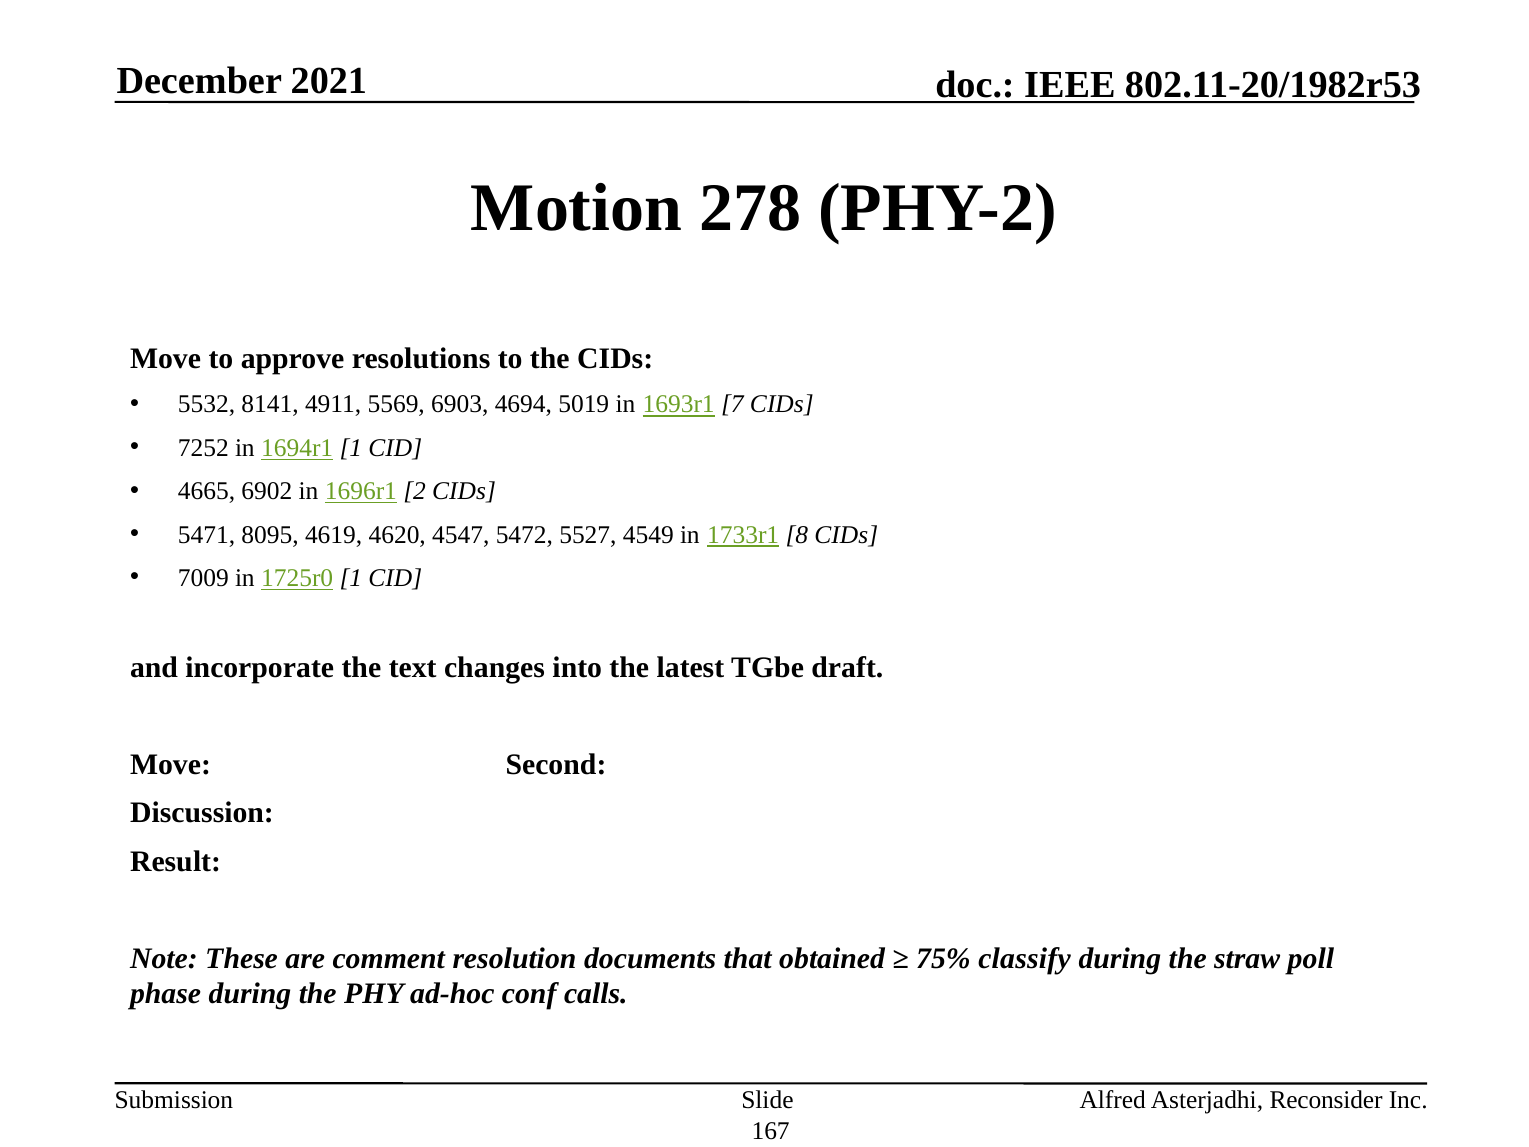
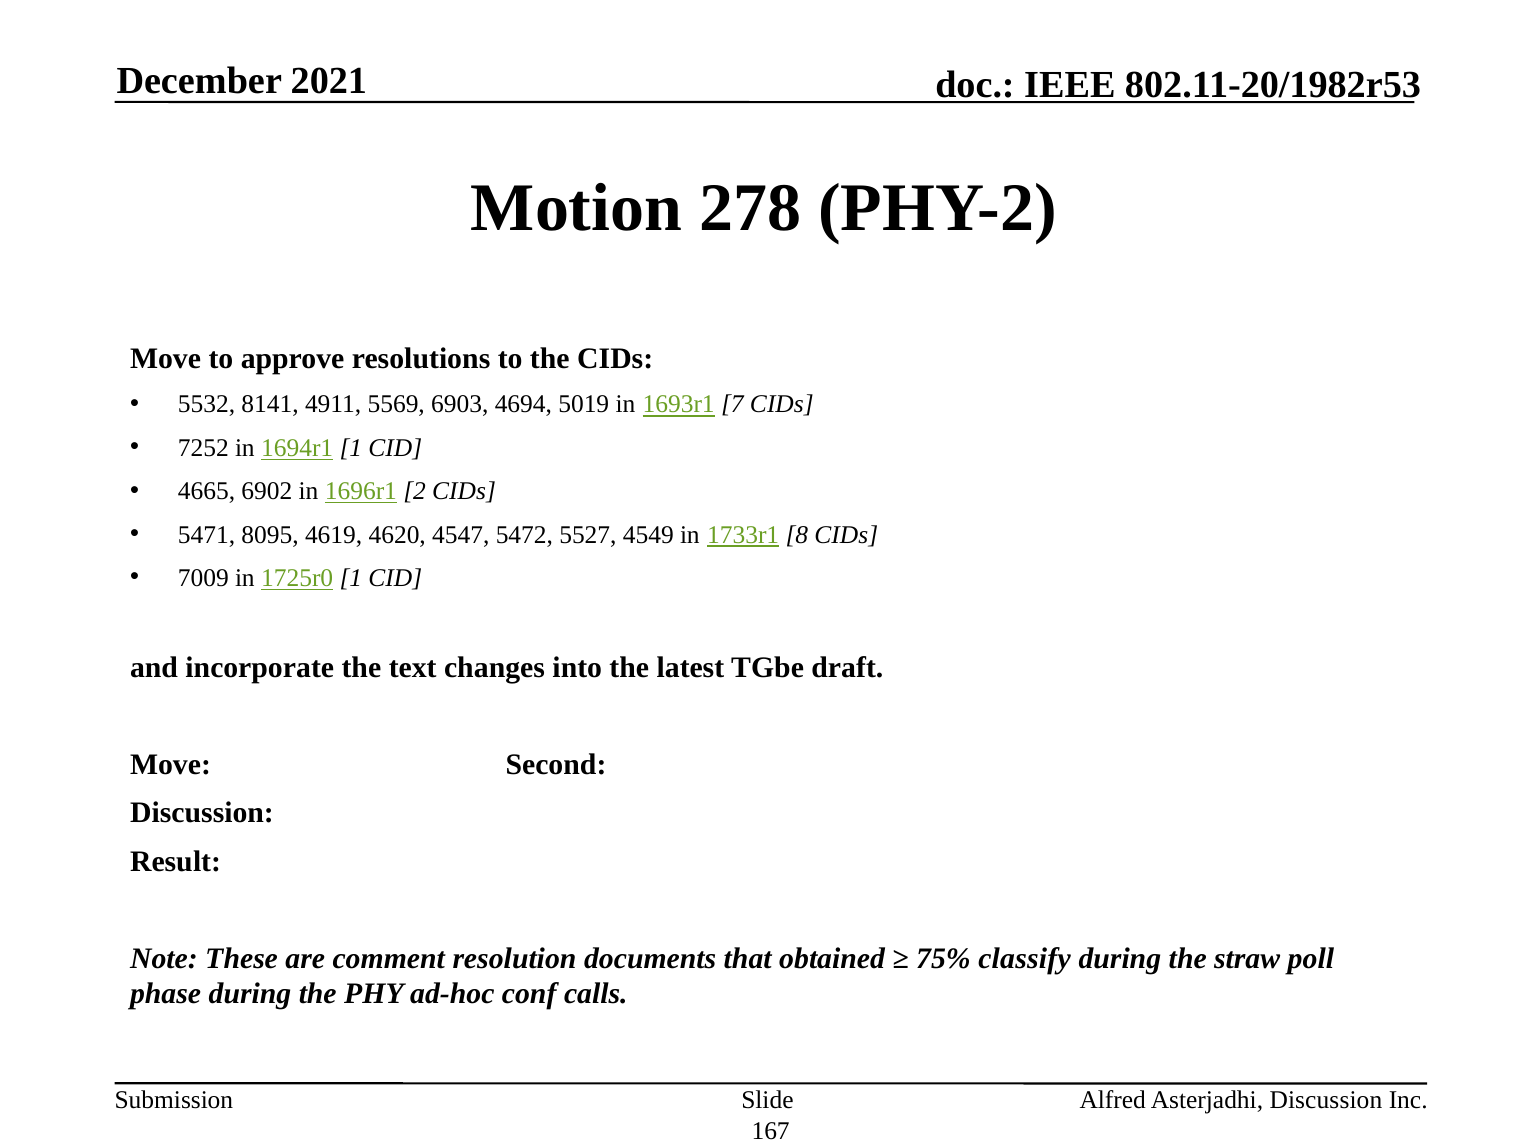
Asterjadhi Reconsider: Reconsider -> Discussion (1326, 1100)
